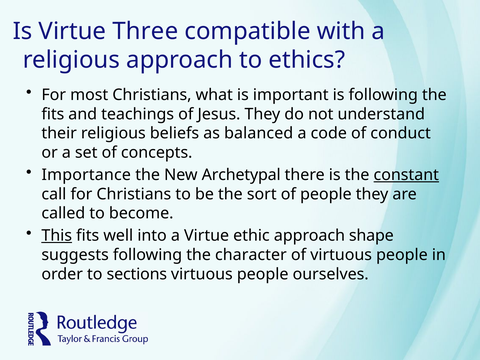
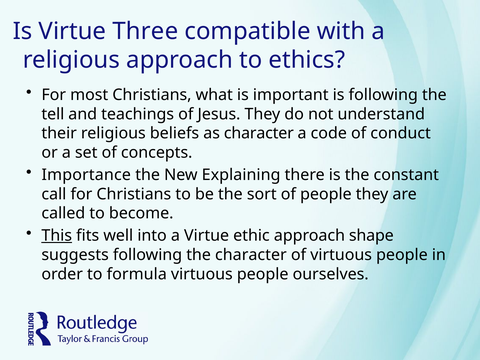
fits: fits -> tell (53, 114)
as balanced: balanced -> character (259, 133)
Archetypal: Archetypal -> Explaining (241, 175)
constant underline: present -> none (406, 175)
sections: sections -> formula (137, 274)
